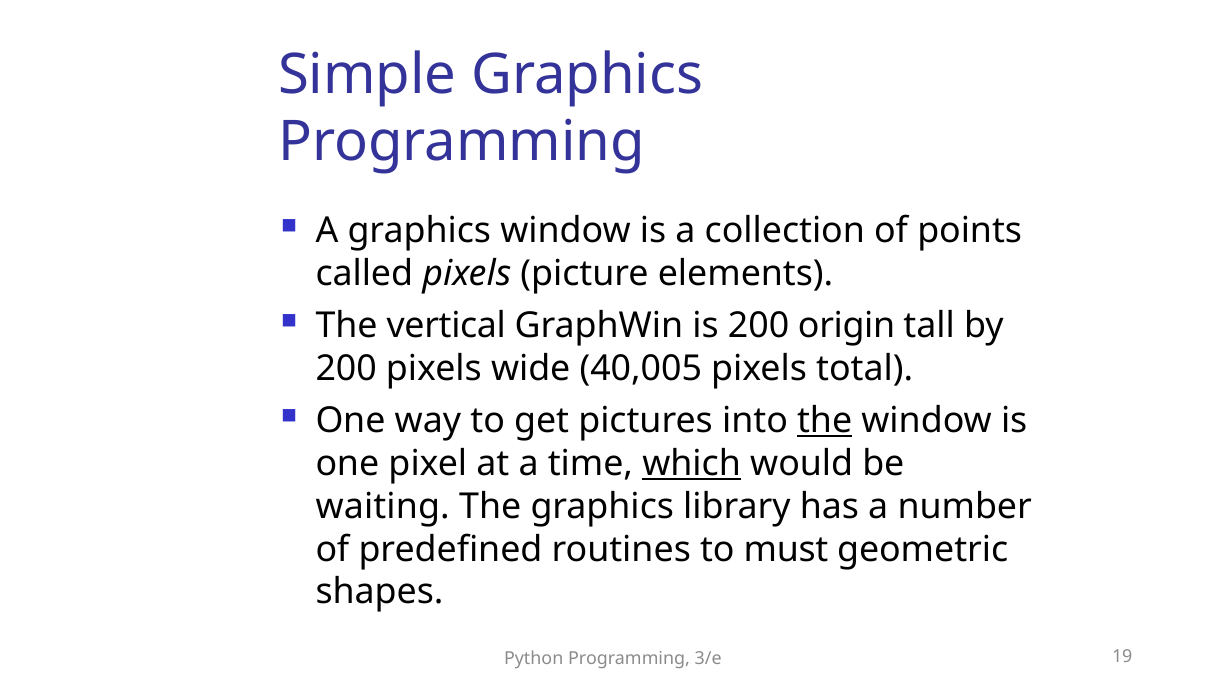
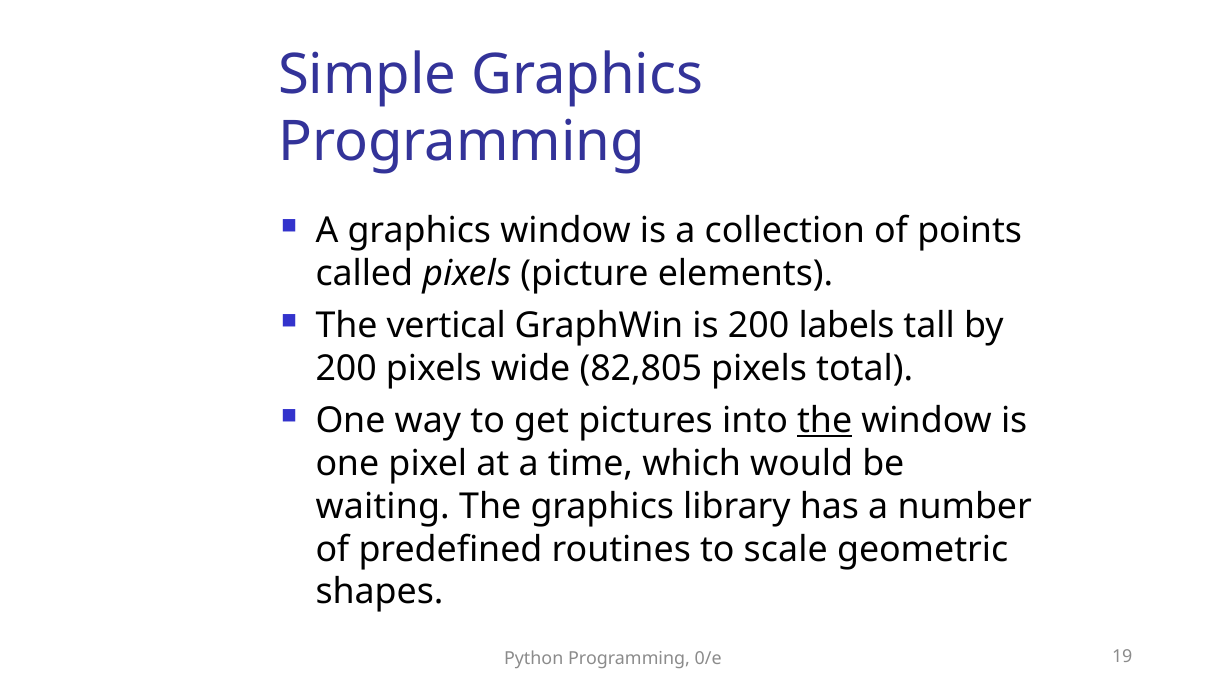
origin: origin -> labels (847, 326)
40,005: 40,005 -> 82,805 (641, 369)
which underline: present -> none (692, 464)
must: must -> scale (786, 550)
3/e: 3/e -> 0/e (708, 659)
